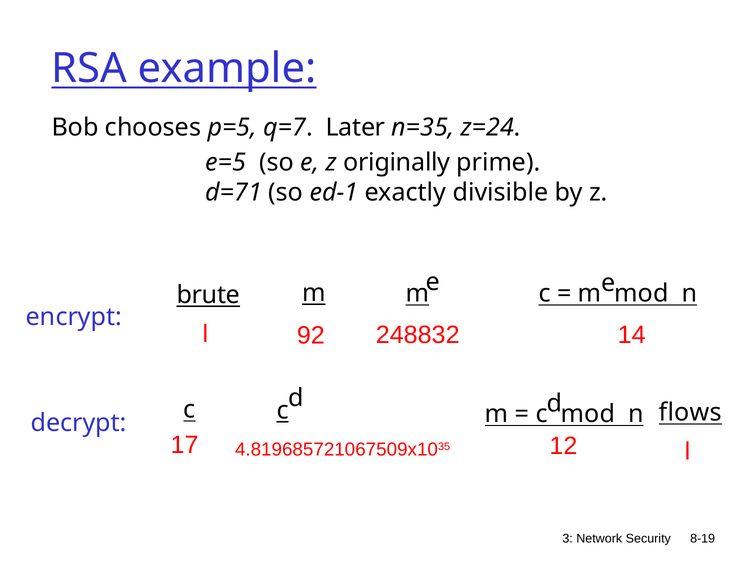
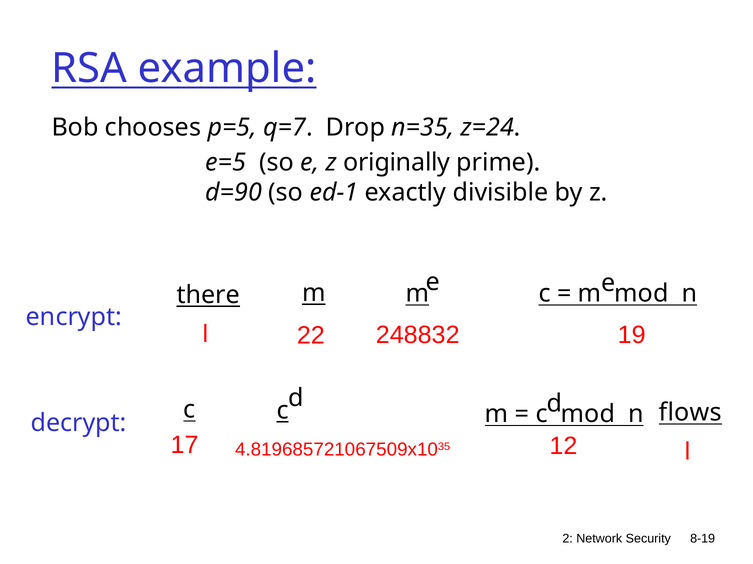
Later: Later -> Drop (355, 128)
d=71: d=71 -> d=90 (234, 193)
brute: brute -> there (208, 295)
92: 92 -> 22 (311, 336)
14: 14 -> 19 (632, 335)
3: 3 -> 2 (568, 539)
